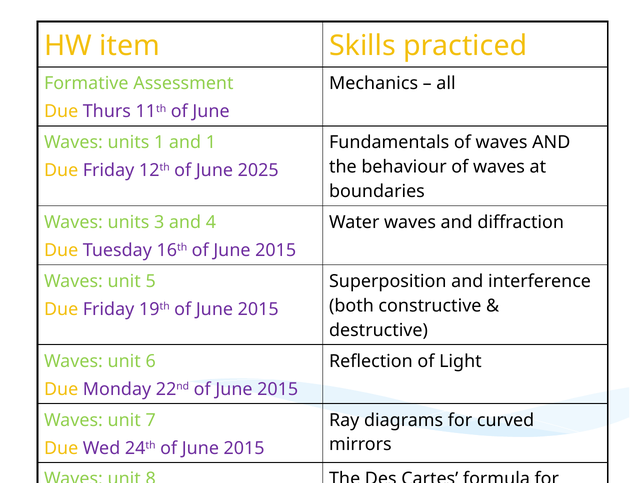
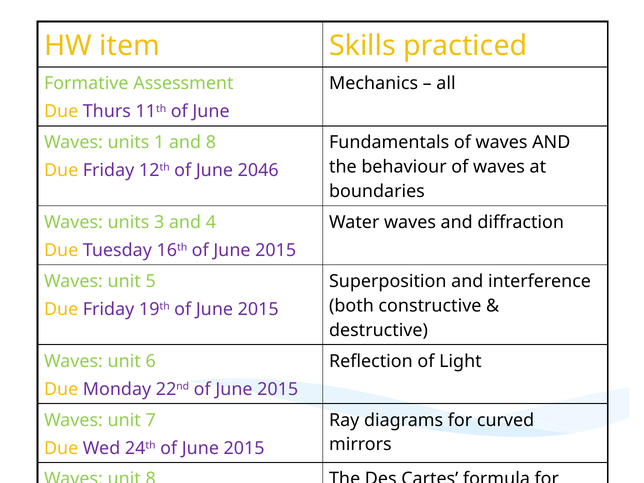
and 1: 1 -> 8 (211, 142)
2025: 2025 -> 2046 (258, 170)
